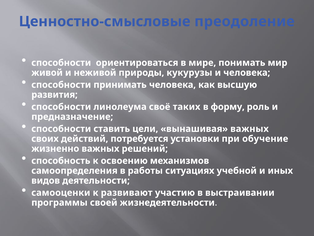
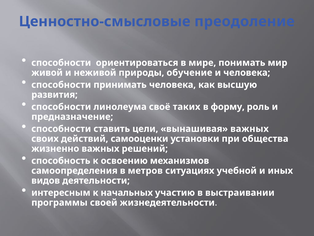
кукурузы: кукурузы -> обучение (189, 73)
потребуется: потребуется -> самооценки (139, 138)
обучение: обучение -> общества (265, 138)
работы: работы -> метров (145, 170)
самооценки: самооценки -> интересным (61, 192)
развивают: развивают -> начальных (127, 192)
